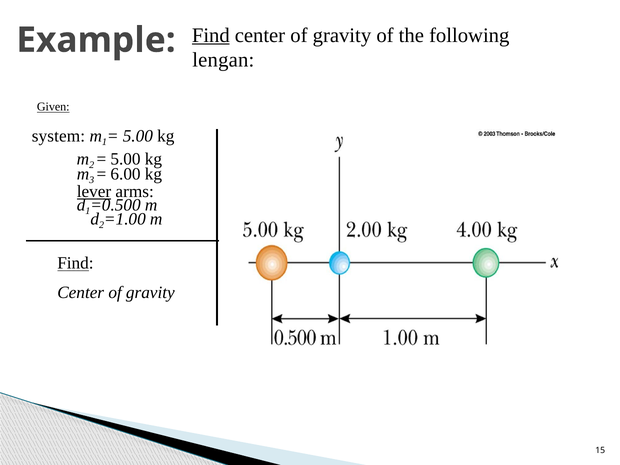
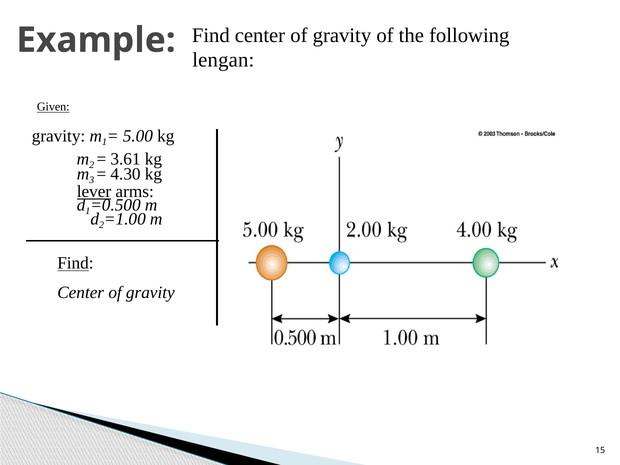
Find underline: present -> none (211, 35)
system: system -> gravity (59, 136)
5.00: 5.00 -> 3.61 (125, 159)
6.00: 6.00 -> 4.30 (126, 174)
